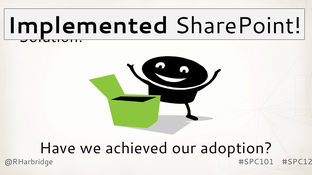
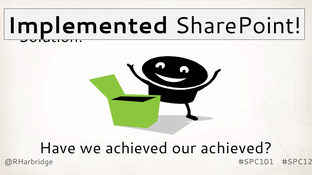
our adoption: adoption -> achieved (236, 149)
